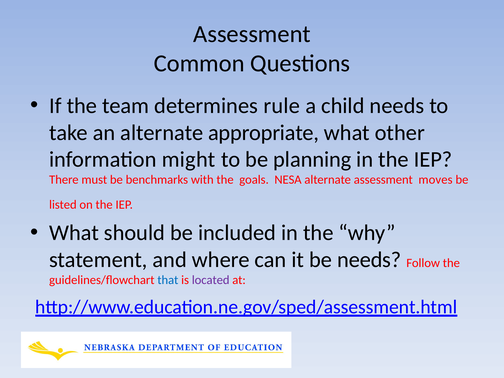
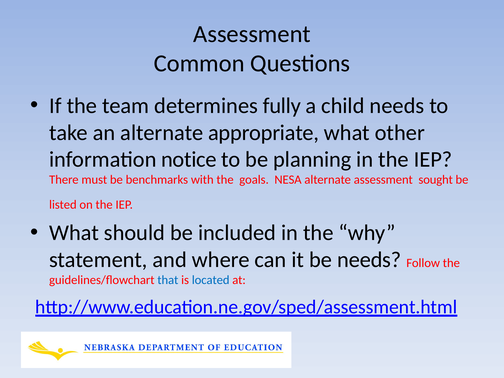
rule: rule -> fully (282, 106)
might: might -> notice (189, 160)
moves: moves -> sought (436, 180)
located colour: purple -> blue (211, 280)
